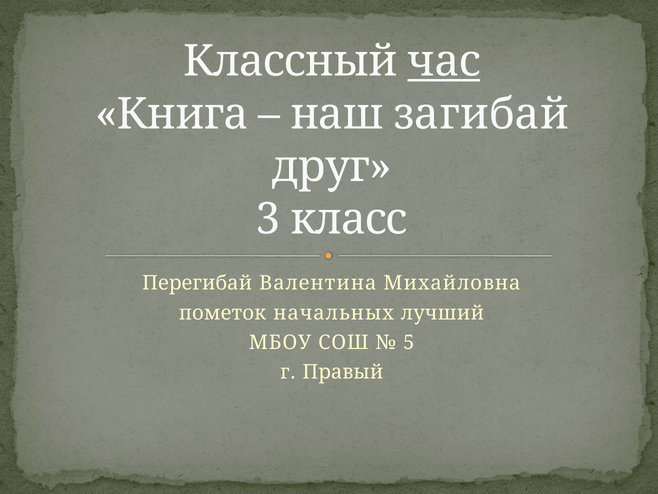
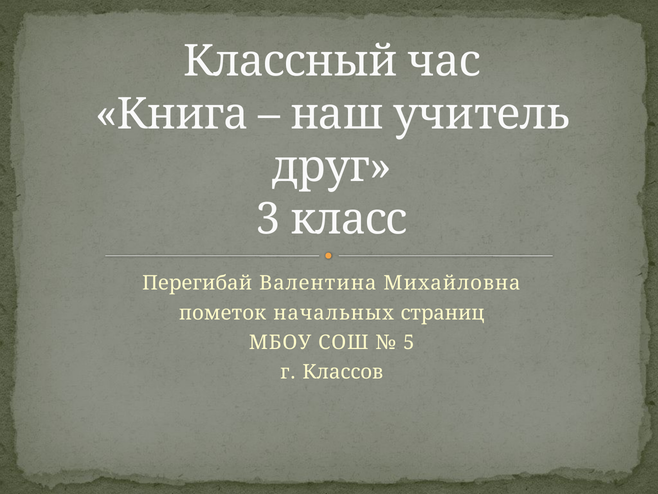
час underline: present -> none (444, 61)
загибай: загибай -> учитель (481, 114)
лучший: лучший -> страниц (443, 313)
Правый: Правый -> Классов (343, 372)
